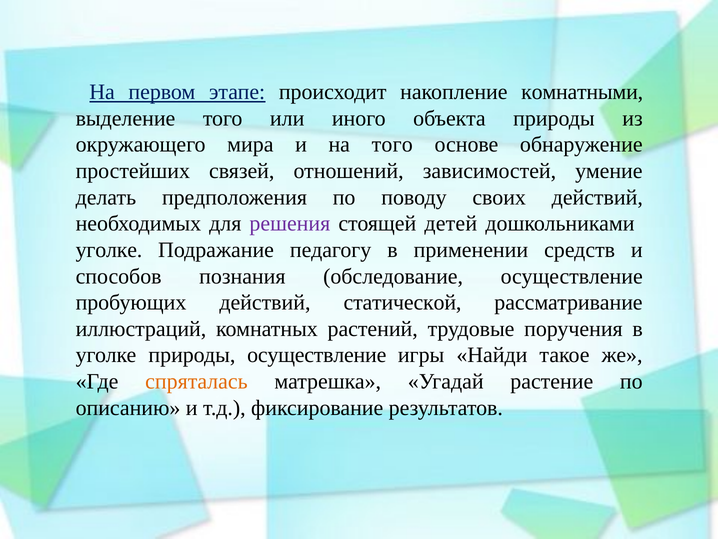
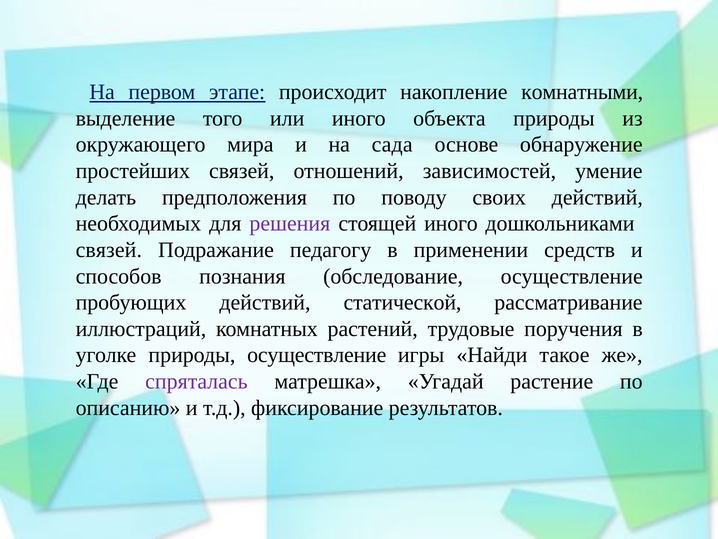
на того: того -> сада (392, 145)
стоящей детей: детей -> иного (451, 223)
уголке: уголке -> связей (109, 250)
спряталась colour: orange -> purple (196, 381)
